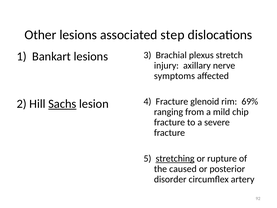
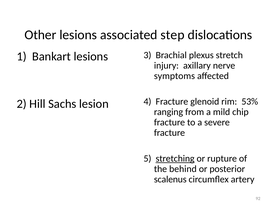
69%: 69% -> 53% (250, 101)
Sachs underline: present -> none (62, 104)
caused: caused -> behind (183, 169)
disorder: disorder -> scalenus (170, 179)
